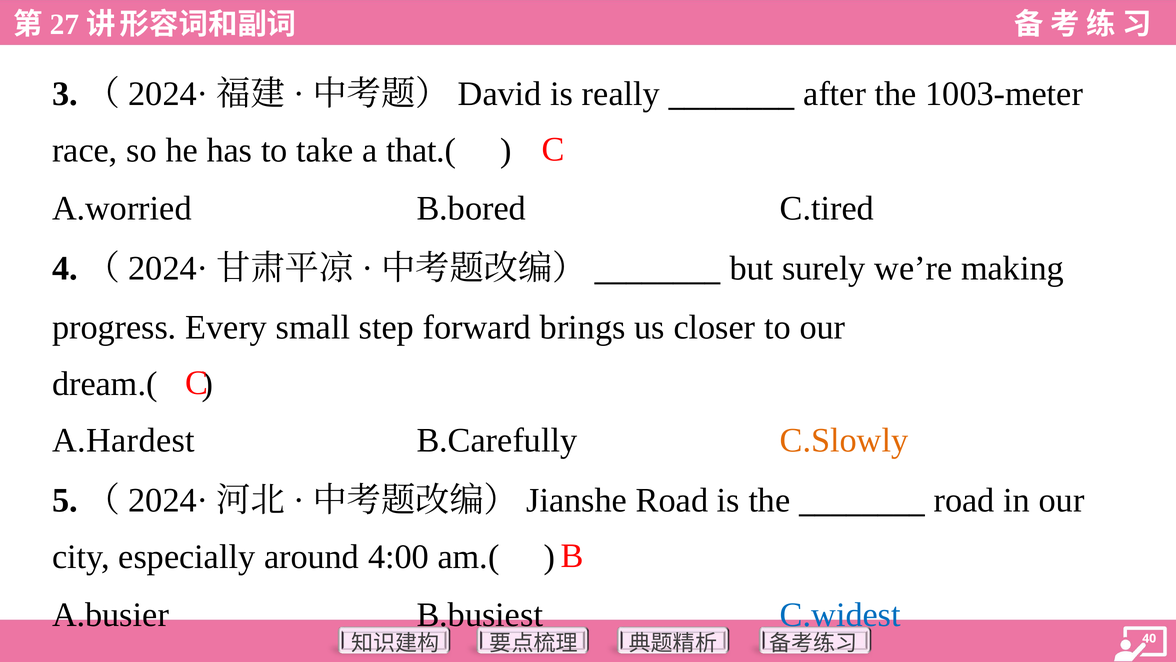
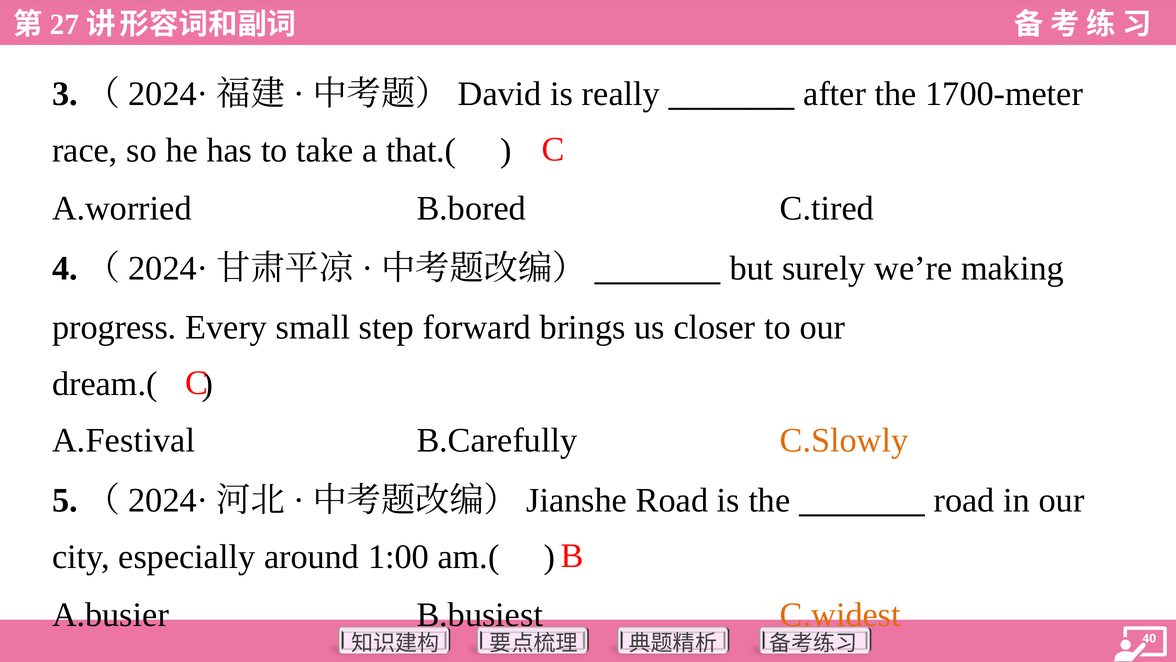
1003-meter: 1003-meter -> 1700-meter (1004, 94)
A.Hardest: A.Hardest -> A.Festival (124, 440)
4:00: 4:00 -> 1:00 (398, 556)
C.widest colour: blue -> orange (840, 614)
